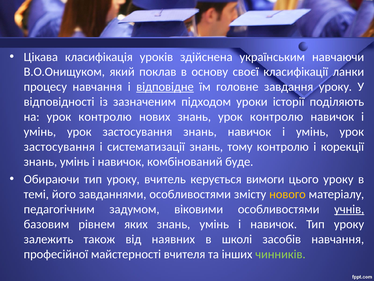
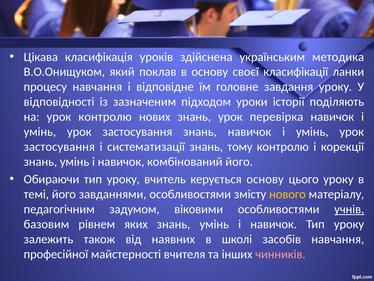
навчаючи: навчаючи -> методика (338, 57)
відповідне underline: present -> none (165, 87)
знань урок контролю: контролю -> перевірка (277, 117)
комбінований буде: буде -> його (239, 162)
керується вимоги: вимоги -> основу (265, 179)
чинників colour: light green -> pink (280, 254)
